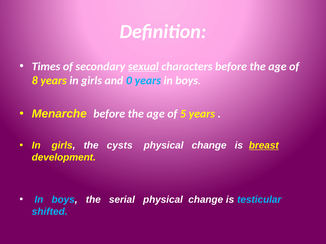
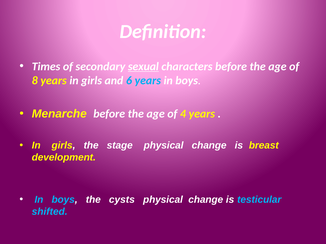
0: 0 -> 6 (129, 81)
5: 5 -> 4 (183, 114)
cysts: cysts -> stage (120, 146)
breast underline: present -> none (264, 146)
serial: serial -> cysts (122, 200)
